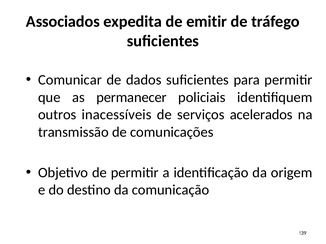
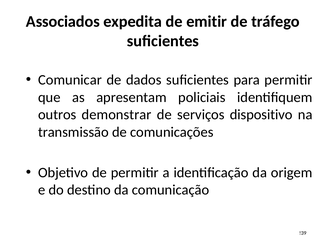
permanecer: permanecer -> apresentam (131, 98)
inacessíveis: inacessíveis -> demonstrar (117, 115)
acelerados: acelerados -> dispositivo (261, 115)
